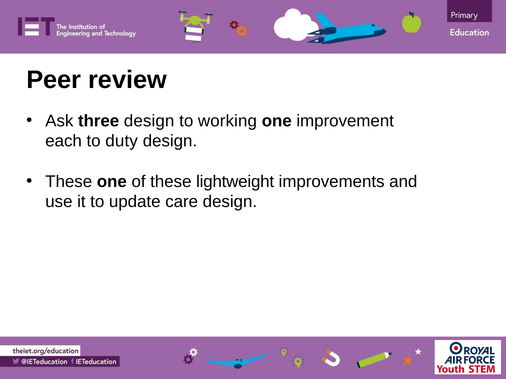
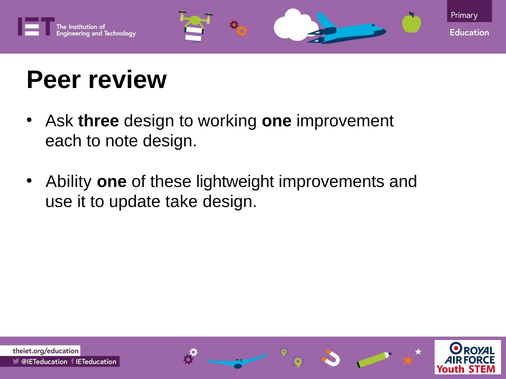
duty: duty -> note (122, 141)
These: These -> Ability (69, 182)
care: care -> take (182, 202)
